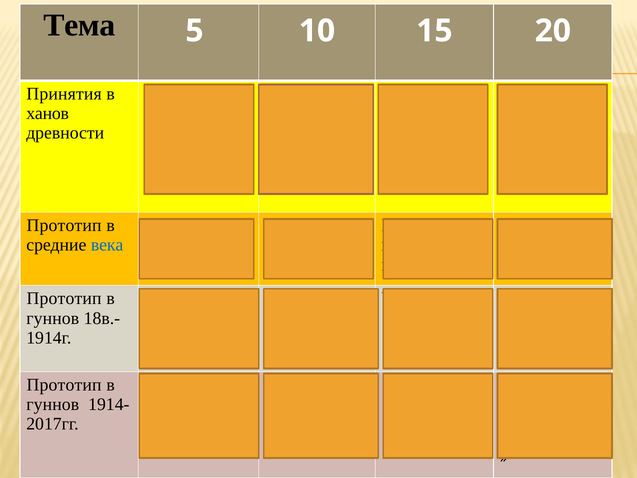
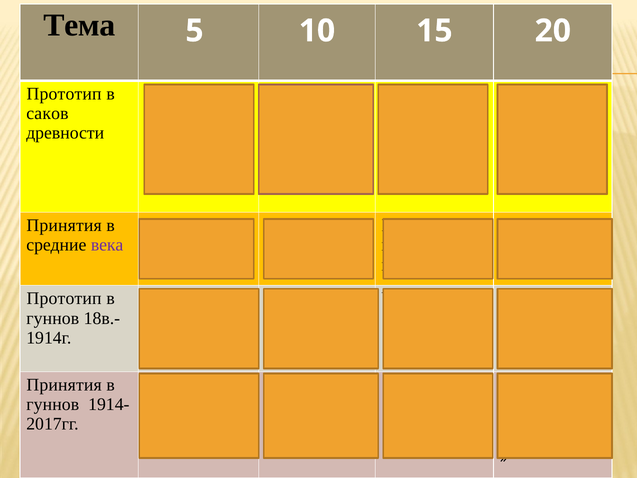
Принятия: Принятия -> Прототип (64, 94)
ханов: ханов -> саков (47, 113)
Прототип: Прототип -> Принятия (64, 225)
века colour: blue -> purple (107, 245)
Прототип: Прототип -> Принятия (64, 385)
